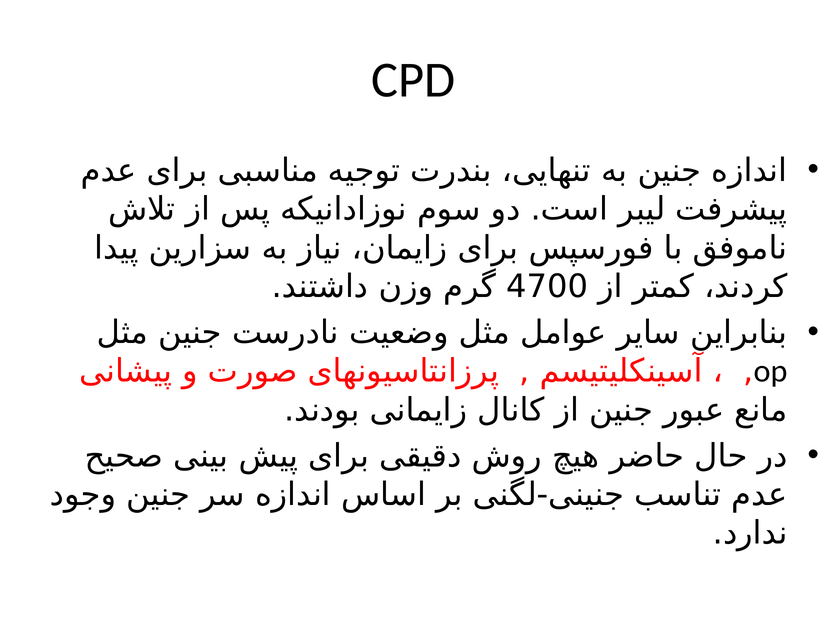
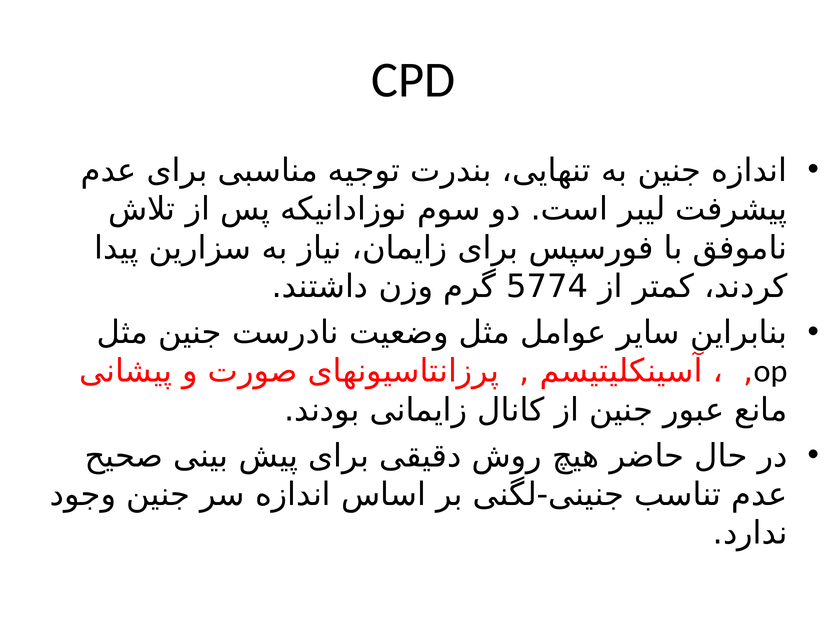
4700: 4700 -> 5774 (547, 286)
